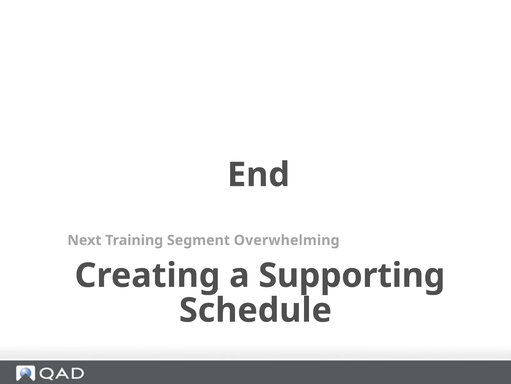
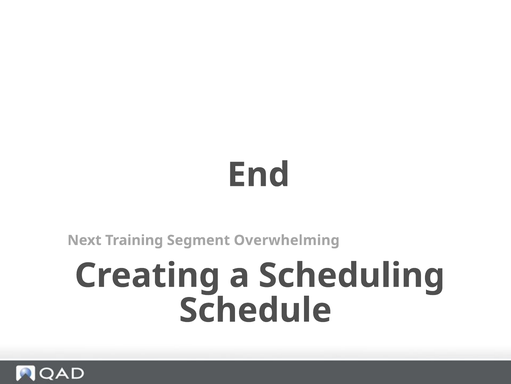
Supporting: Supporting -> Scheduling (352, 275)
